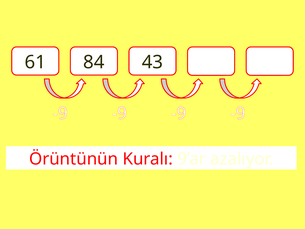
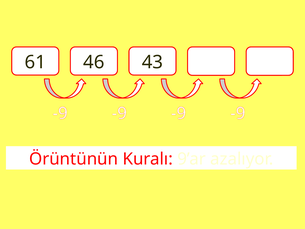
84: 84 -> 46 (94, 62)
